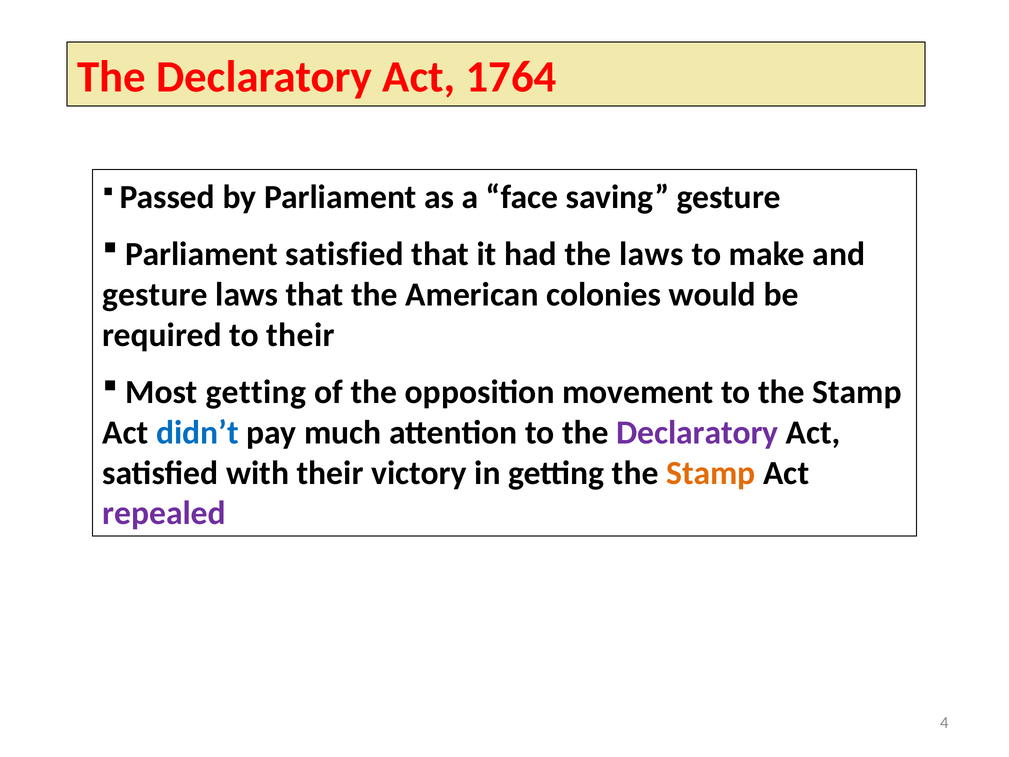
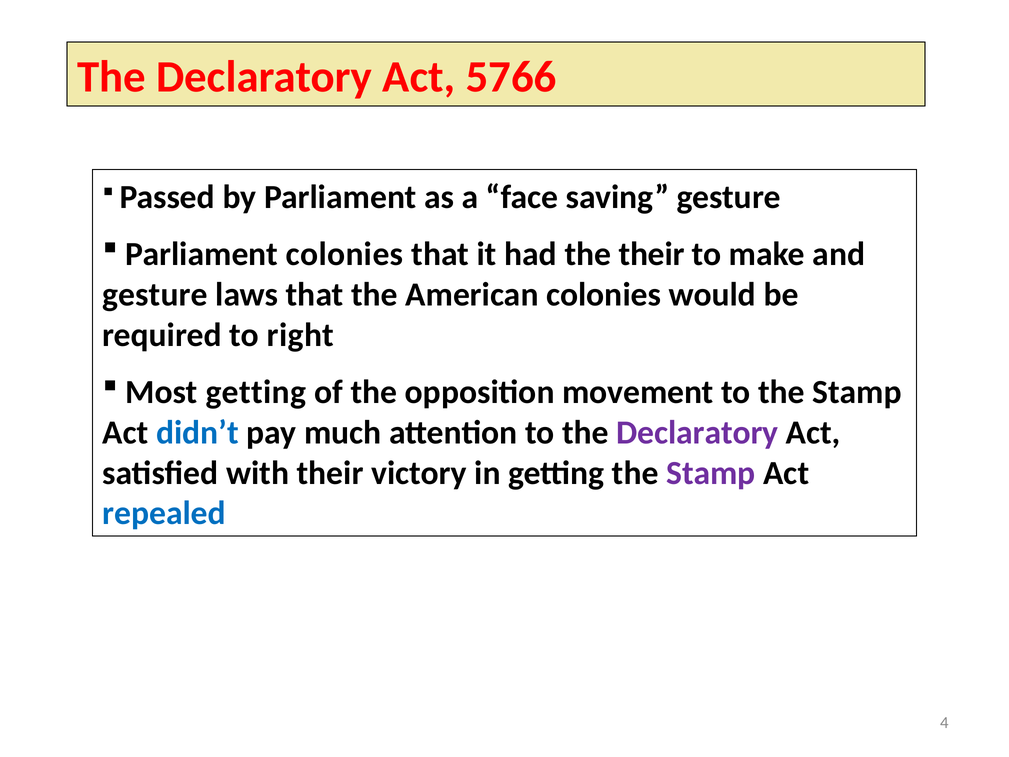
1764: 1764 -> 5766 (511, 77)
Parliament satisfied: satisfied -> colonies (344, 254)
the laws: laws -> their (652, 254)
to their: their -> right (300, 335)
Stamp colour: orange -> purple (711, 473)
repealed colour: purple -> blue (164, 513)
